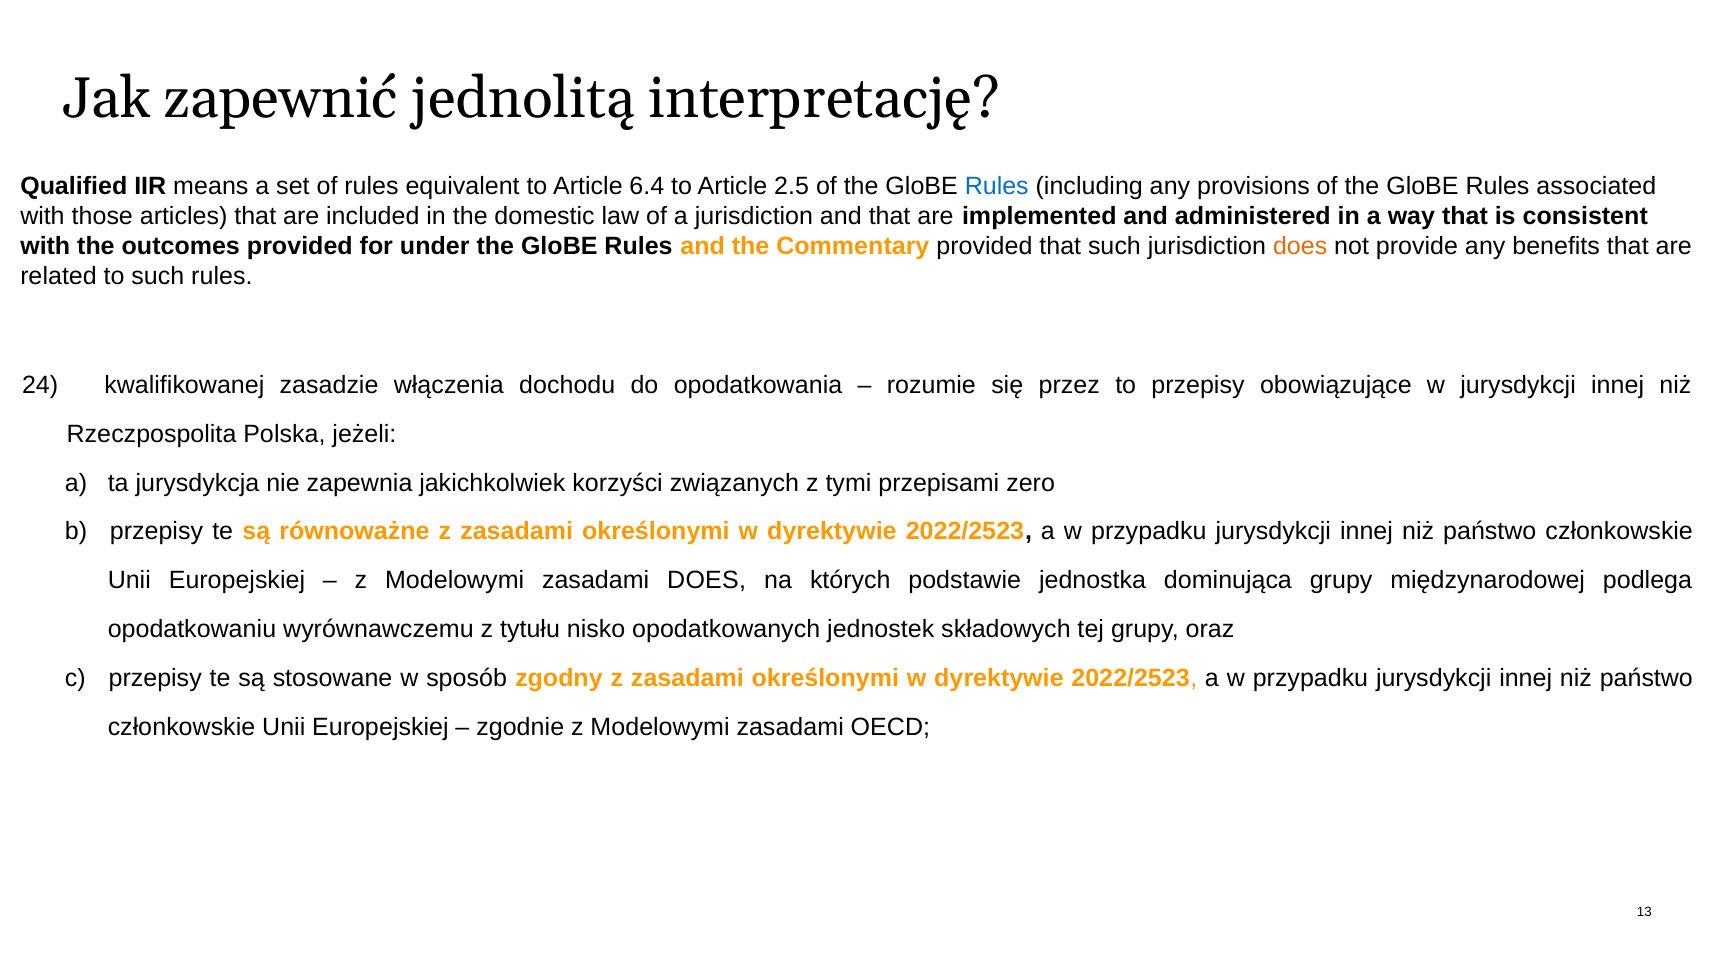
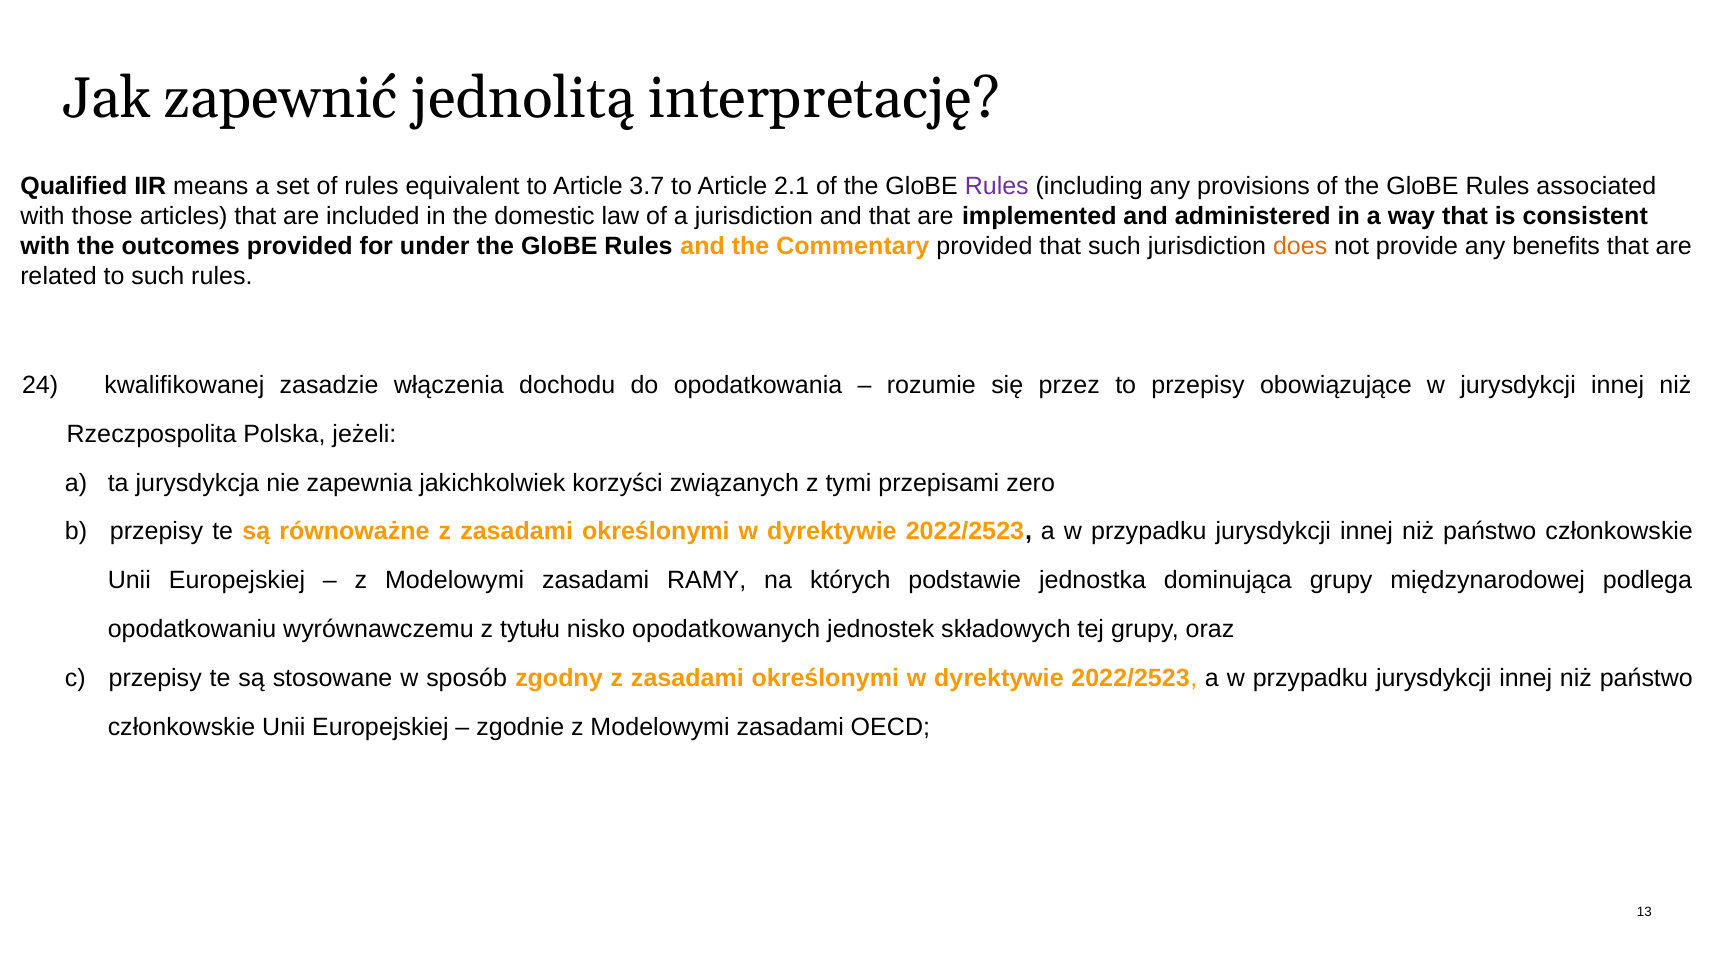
6.4: 6.4 -> 3.7 (647, 186)
2.5: 2.5 -> 2.1 (791, 186)
Rules colour: blue -> purple (997, 186)
zasadami DOES: DOES -> RAMY (707, 581)
